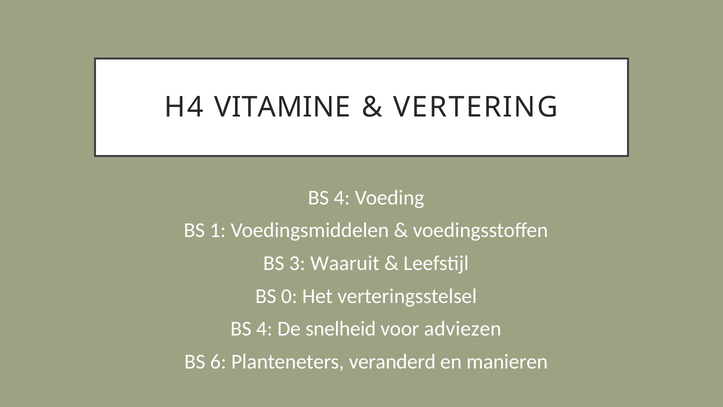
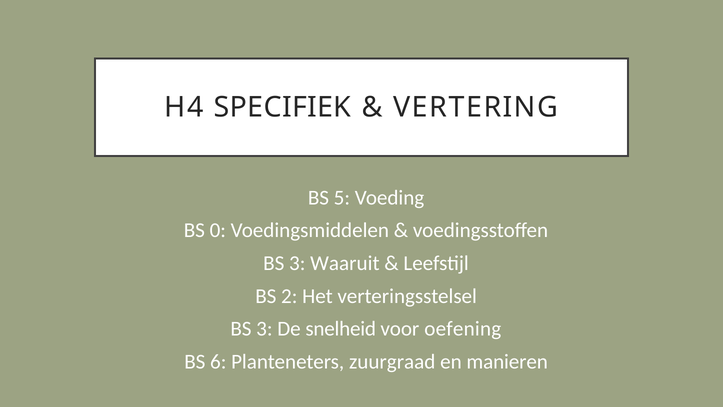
VITAMINE: VITAMINE -> SPECIFIEK (282, 107)
4: 4 -> 5 (342, 198)
1: 1 -> 0 (218, 230)
0: 0 -> 2 (289, 296)
4: 4 -> 3 (264, 329)
adviezen: adviezen -> oefening (463, 329)
veranderd: veranderd -> zuurgraad (392, 362)
